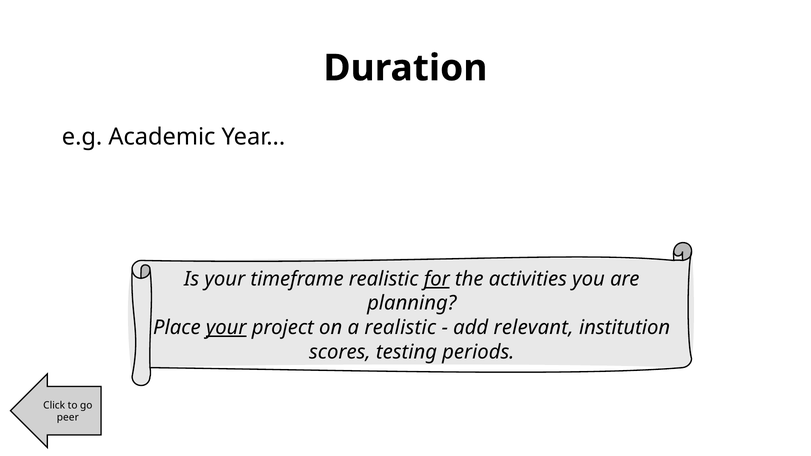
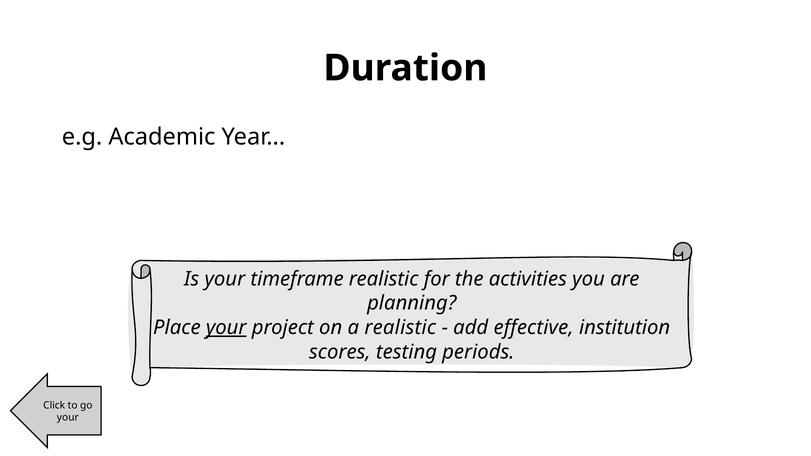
for underline: present -> none (437, 279)
relevant: relevant -> effective (534, 328)
peer: peer -> your (68, 418)
